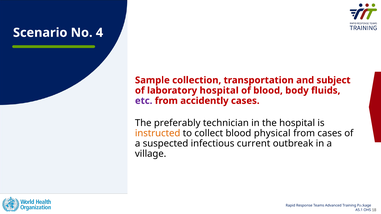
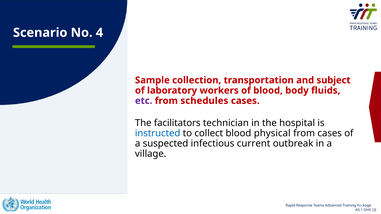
laboratory hospital: hospital -> workers (219, 91)
accidently: accidently -> schedules (204, 101)
preferably: preferably -> facilitators (177, 123)
instructed colour: orange -> blue (158, 133)
